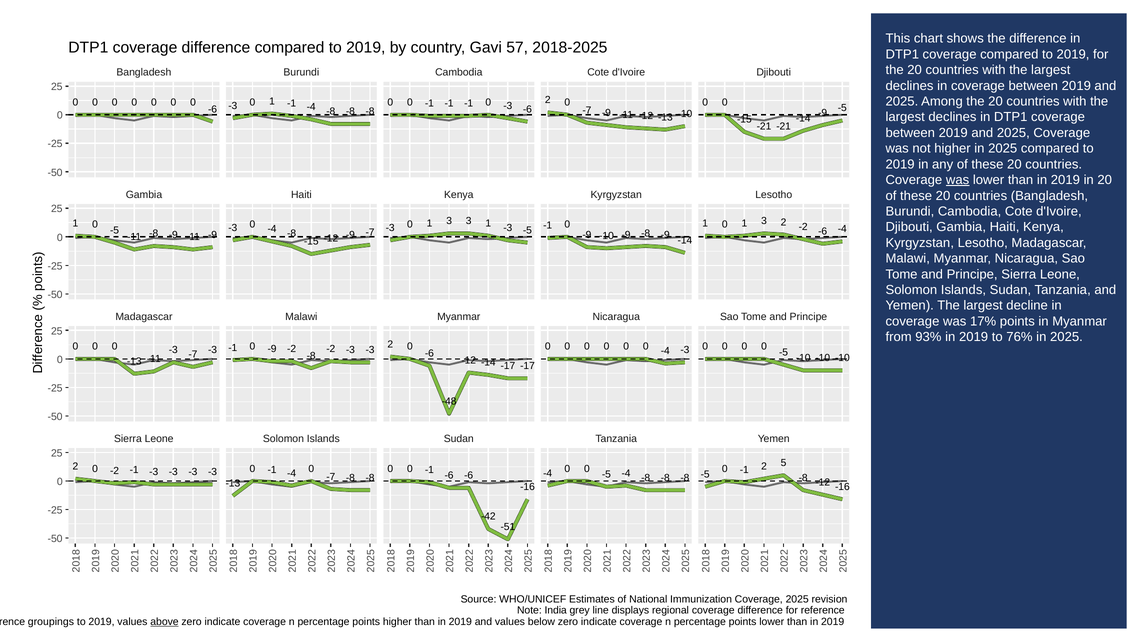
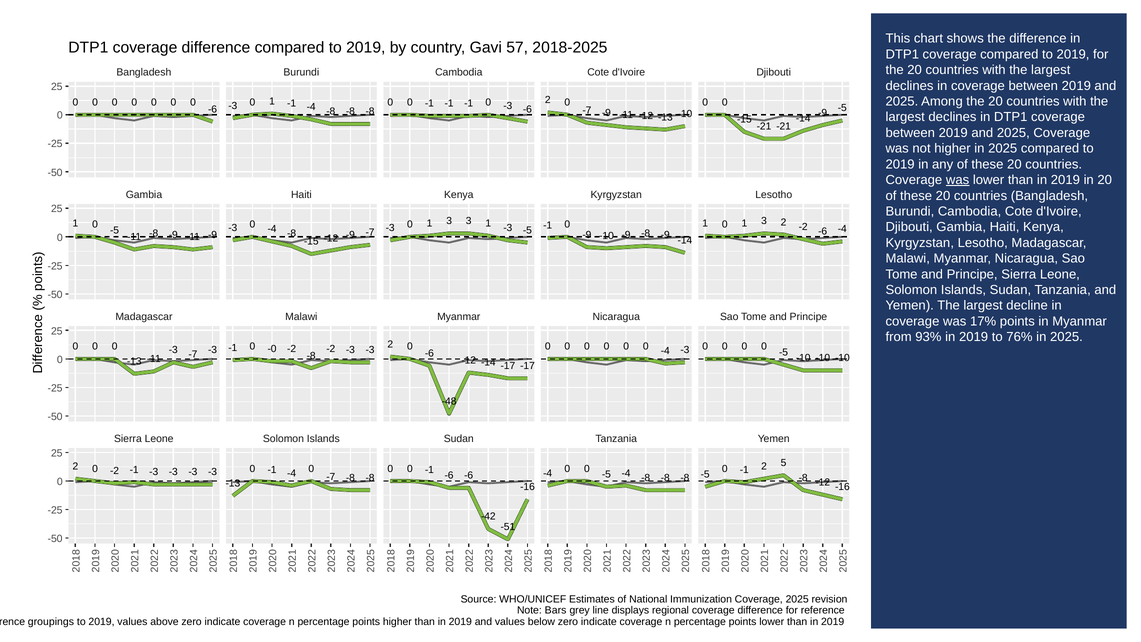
-9: -9 -> -0 (272, 349)
India: India -> Bars (556, 610)
above underline: present -> none (164, 621)
